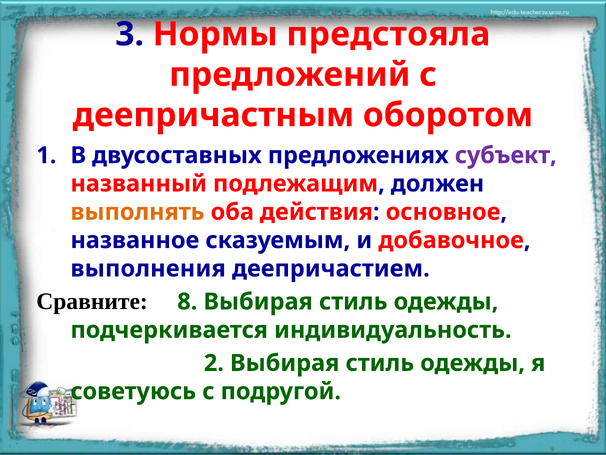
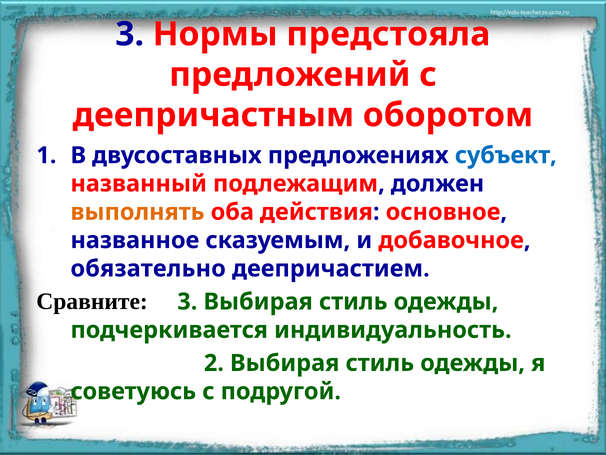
субъект colour: purple -> blue (506, 155)
выполнения: выполнения -> обязательно (148, 268)
Сравните 8: 8 -> 3 (187, 301)
